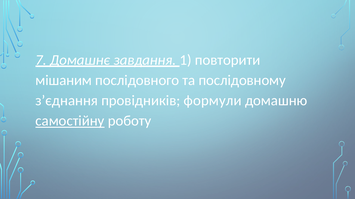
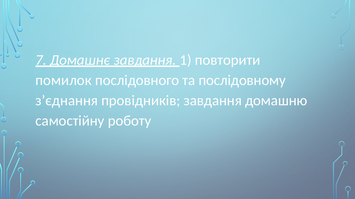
мішаним: мішаним -> помилок (64, 80)
провідників формули: формули -> завдання (213, 101)
самостійну underline: present -> none (70, 121)
